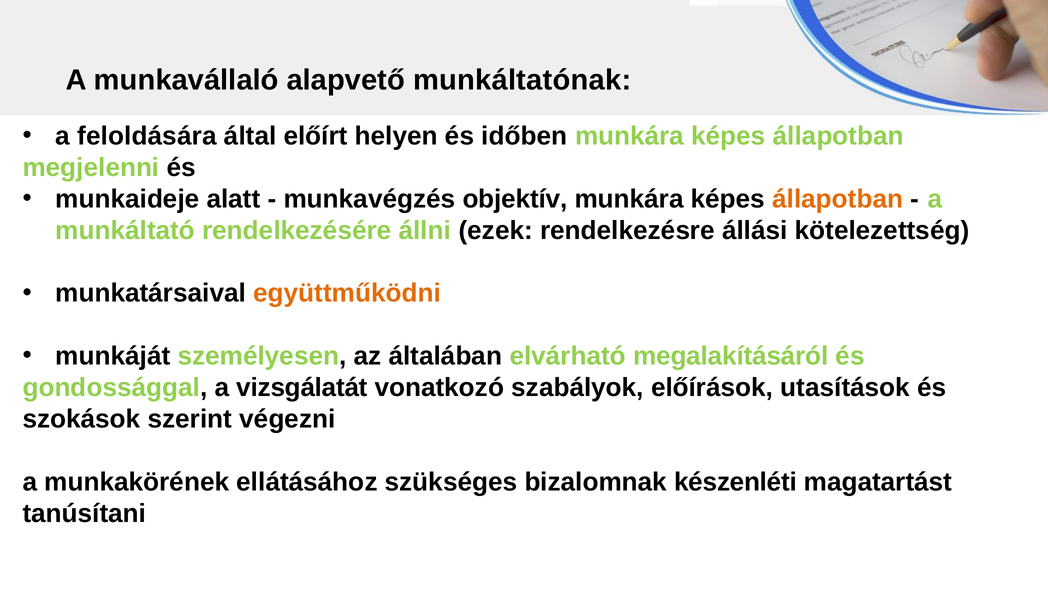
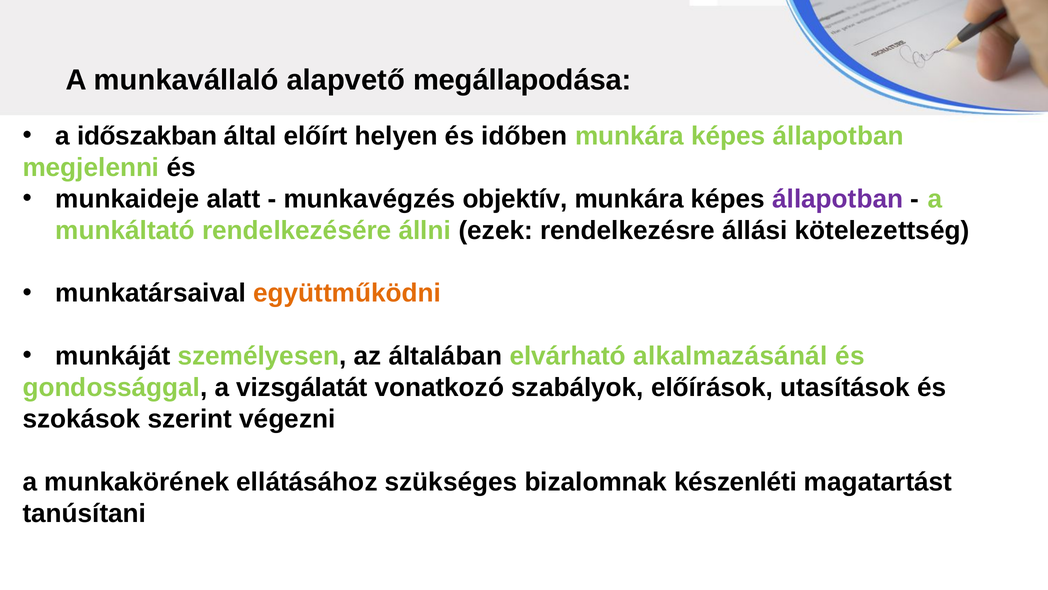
munkáltatónak: munkáltatónak -> megállapodása (522, 80)
feloldására: feloldására -> időszakban (147, 136)
állapotban colour: orange -> purple (838, 199)
megalakításáról: megalakításáról -> alkalmazásánál (731, 356)
